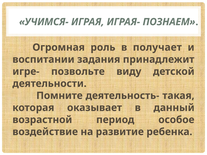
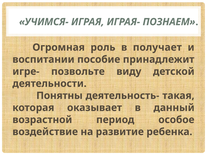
задания: задания -> пособие (99, 60)
Помните: Помните -> Понятны (59, 96)
